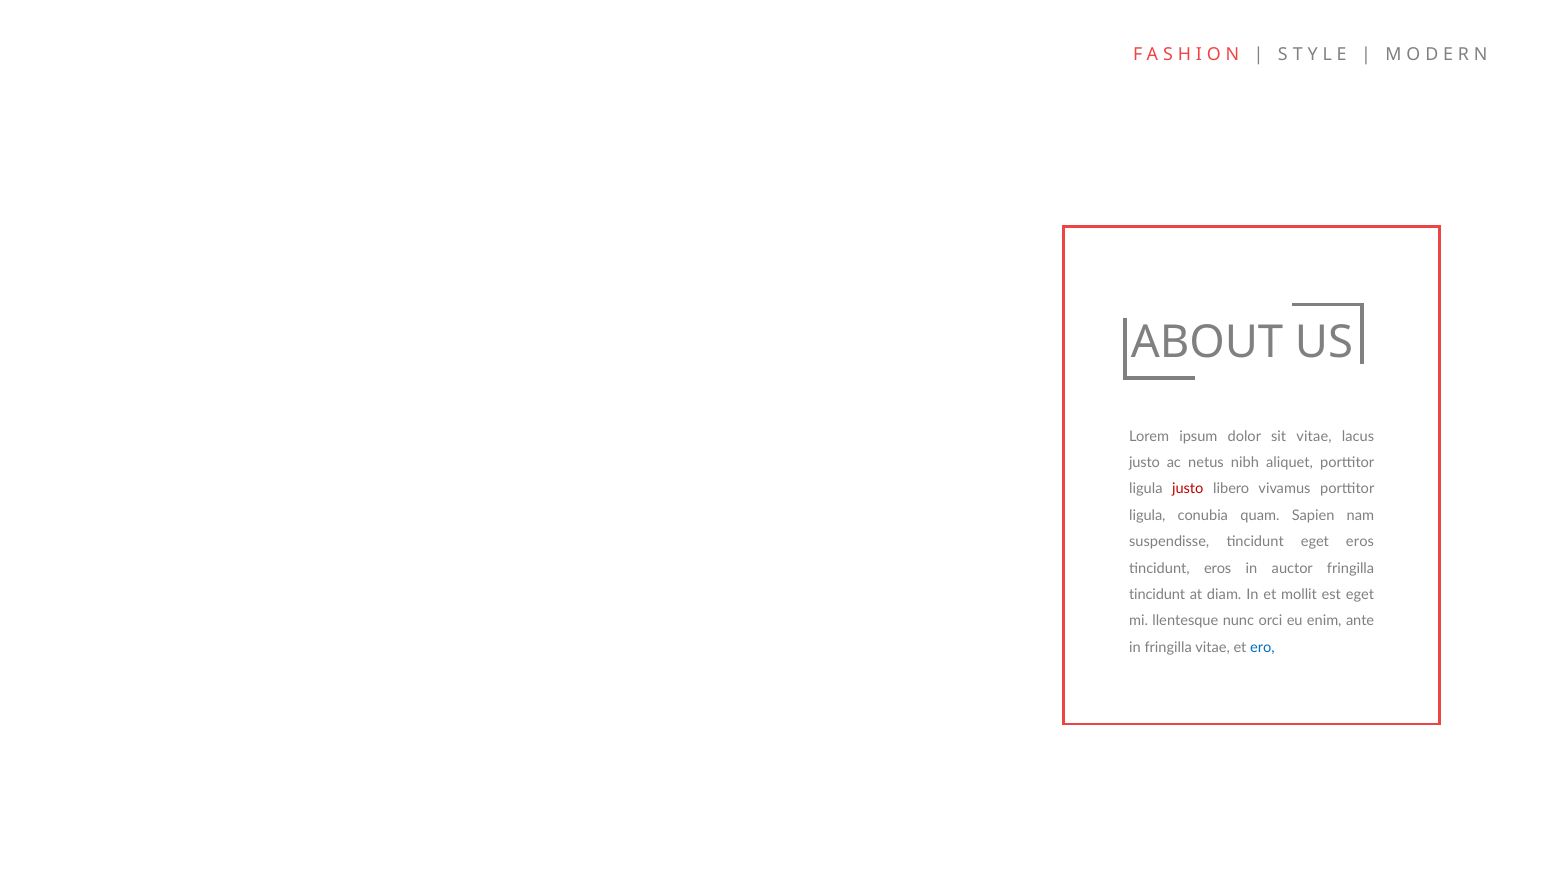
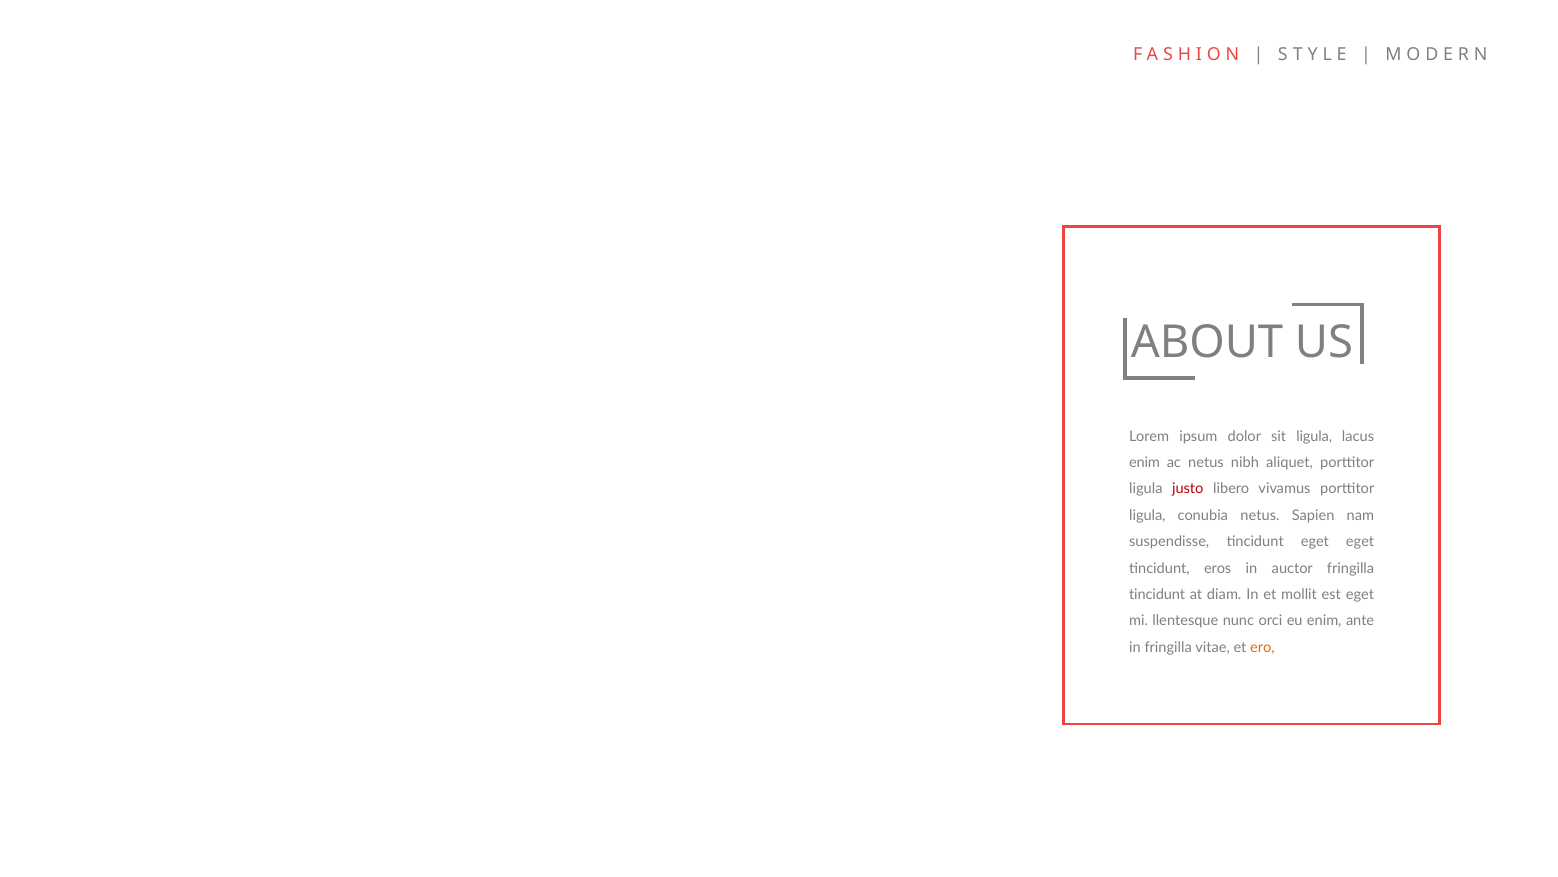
sit vitae: vitae -> ligula (1314, 436)
justo: justo -> enim (1145, 462)
conubia quam: quam -> netus (1260, 515)
eget eros: eros -> eget (1360, 541)
ero colour: blue -> orange (1262, 647)
